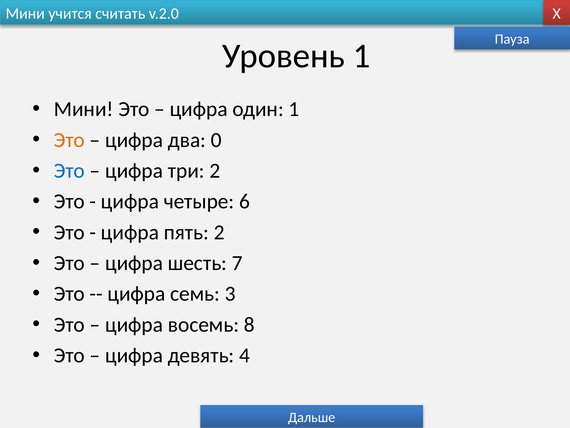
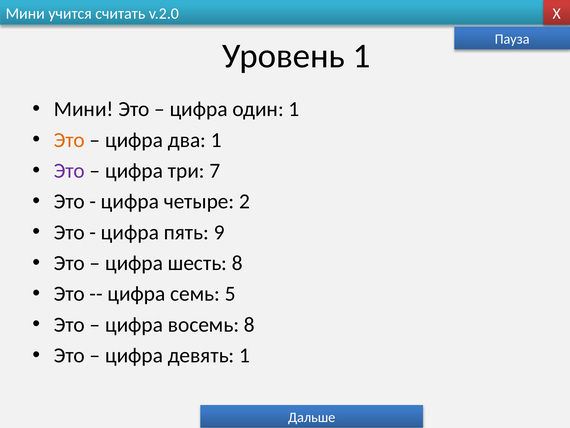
два 0: 0 -> 1 (216, 140)
Это colour: blue -> purple (69, 171)
три 2: 2 -> 7 (215, 171)
6: 6 -> 2 (245, 201)
пять 2: 2 -> 9 (219, 232)
шесть 7: 7 -> 8 (237, 263)
3: 3 -> 5 (230, 294)
девять 4: 4 -> 1 (245, 355)
